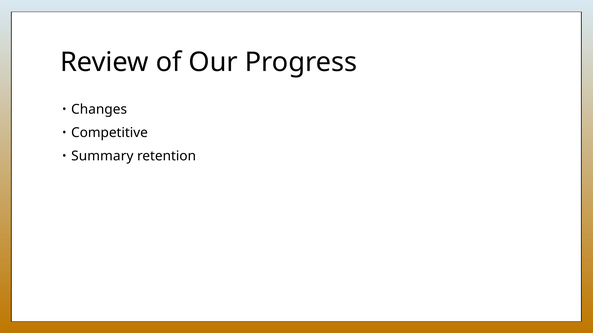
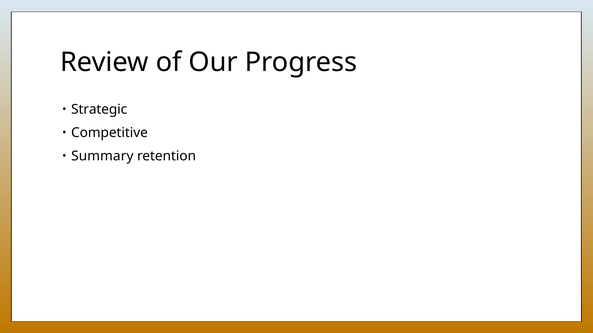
Changes: Changes -> Strategic (99, 110)
